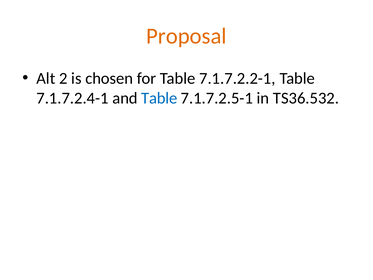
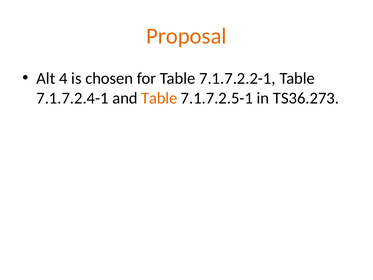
2: 2 -> 4 (63, 78)
Table colour: blue -> orange (159, 98)
TS36.532: TS36.532 -> TS36.273 (306, 98)
